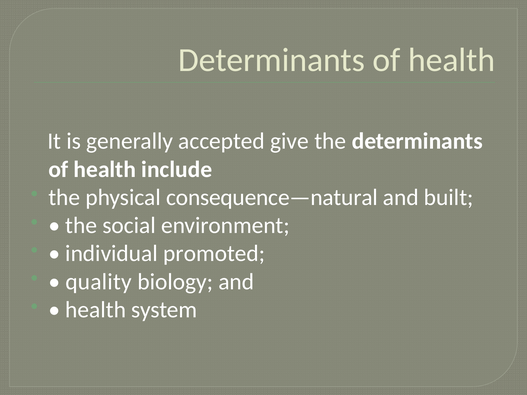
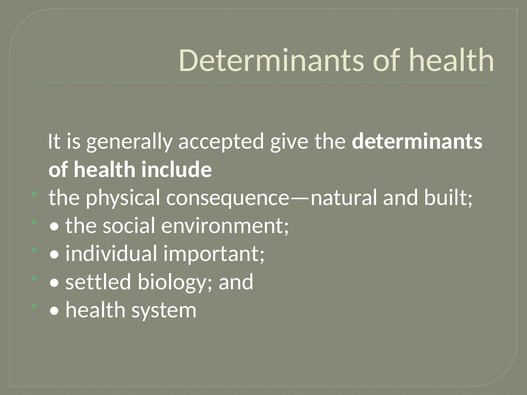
promoted: promoted -> important (214, 254)
quality: quality -> settled (99, 282)
